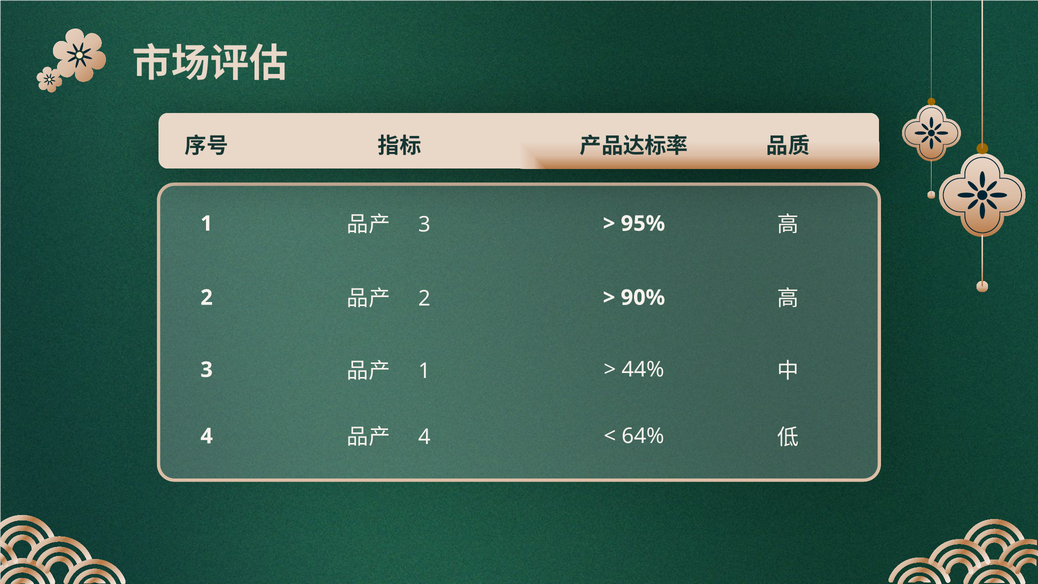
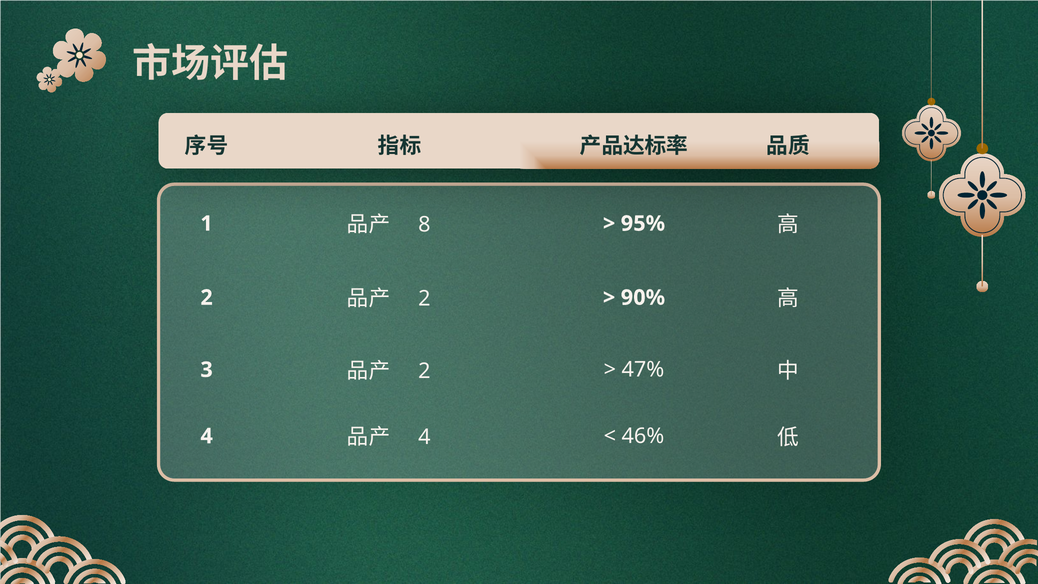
3: 3 -> 8 (424, 225)
1: 1 -> 2 (424, 371)
44%: 44% -> 47% (643, 370)
64%: 64% -> 46% (643, 436)
